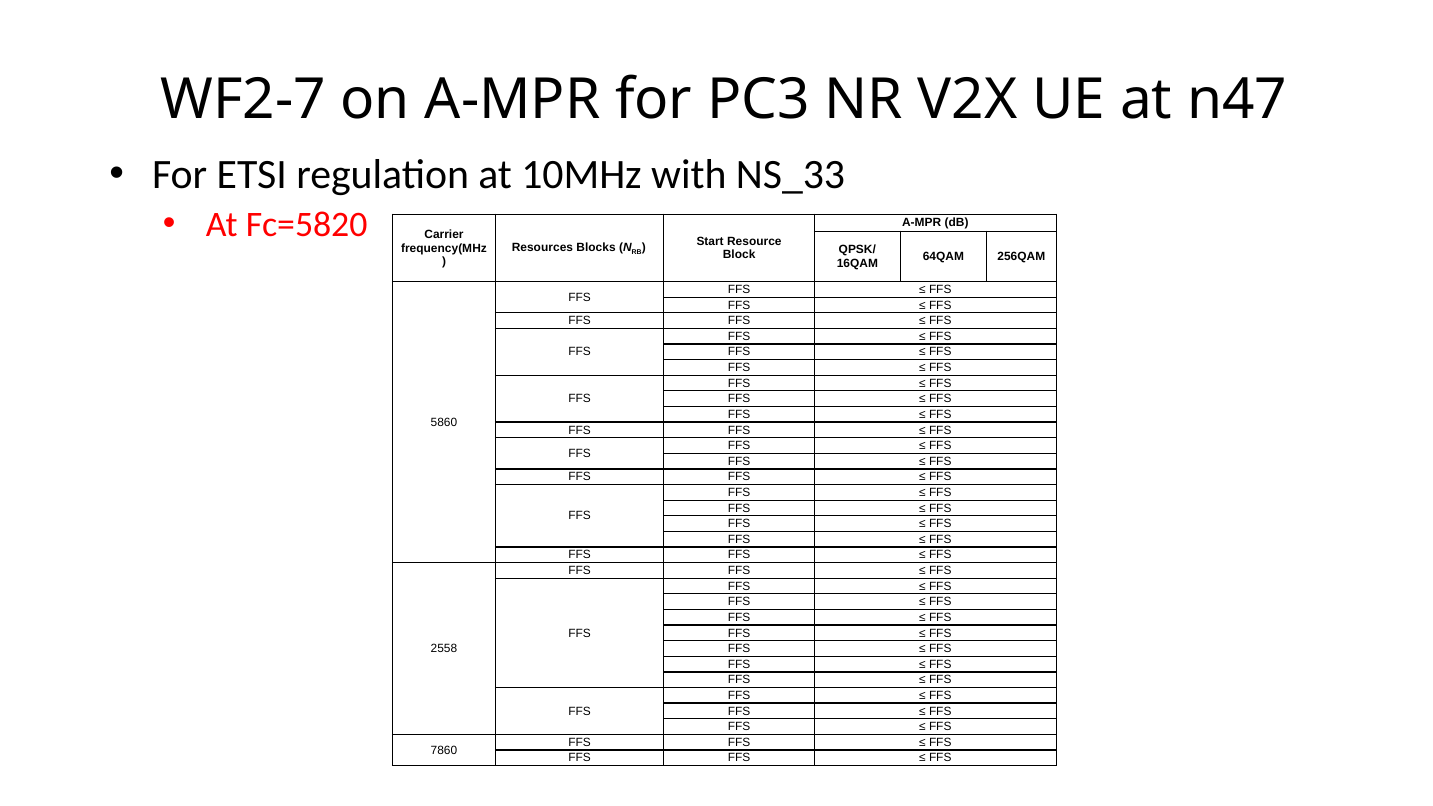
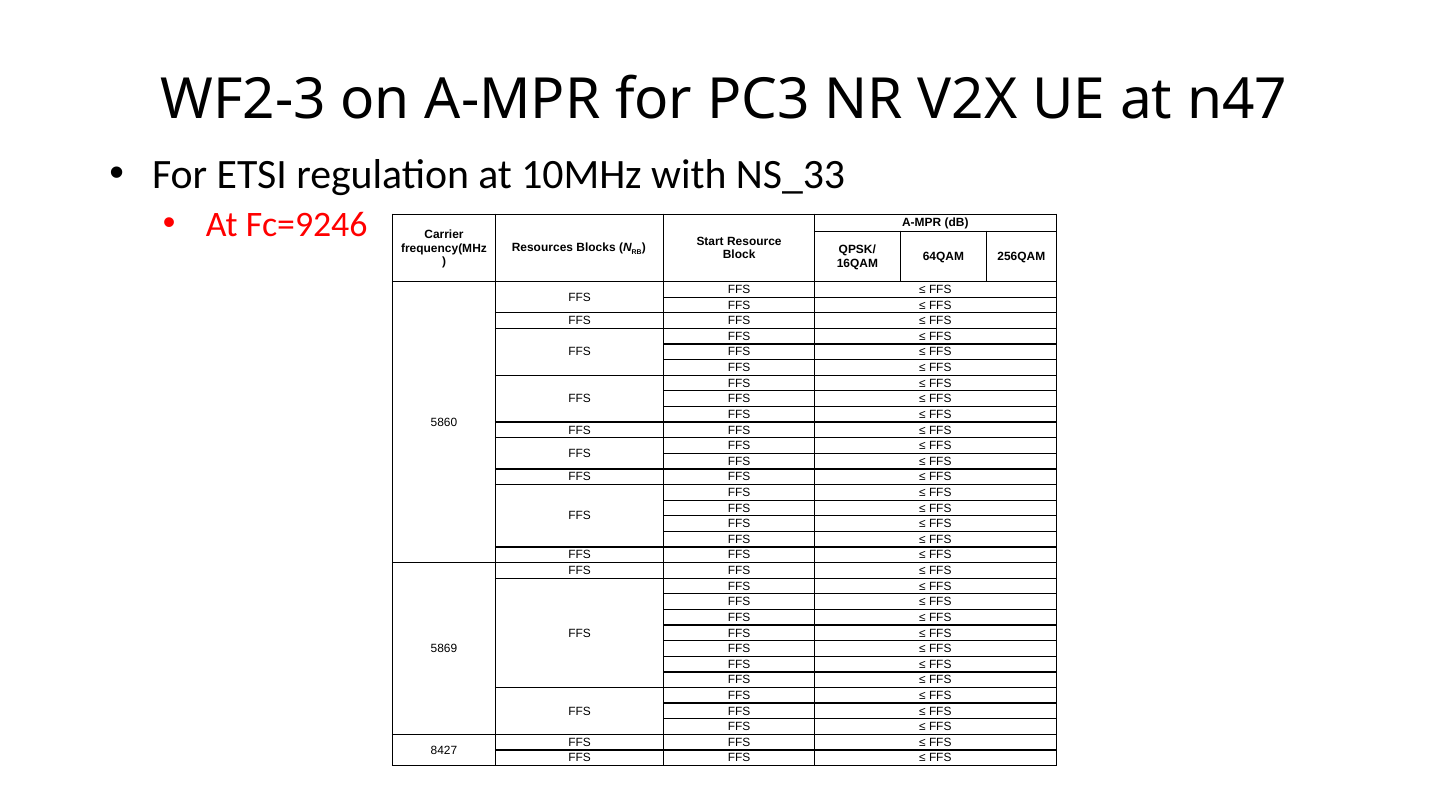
WF2-7: WF2-7 -> WF2-3 (243, 100)
Fc=5820: Fc=5820 -> Fc=9246 (307, 225)
2558: 2558 -> 5869 (444, 649)
7860: 7860 -> 8427 (444, 750)
